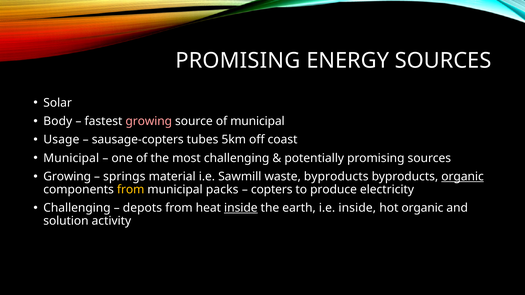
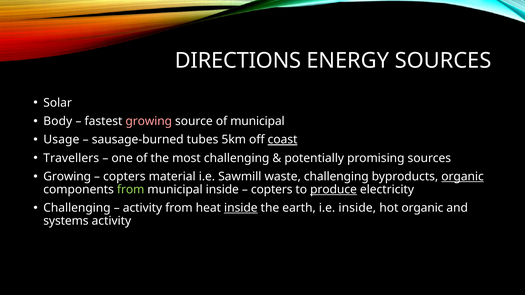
PROMISING: PROMISING -> DIRECTIONS (238, 61)
sausage-copters: sausage-copters -> sausage-burned (138, 140)
coast underline: none -> present (283, 140)
Municipal: Municipal -> Travellers (71, 158)
springs: springs -> copters (124, 177)
waste byproducts: byproducts -> challenging (336, 177)
from colour: yellow -> light green (131, 190)
municipal packs: packs -> inside (222, 190)
produce underline: none -> present (334, 190)
depots: depots -> activity (142, 208)
solution: solution -> systems (66, 221)
